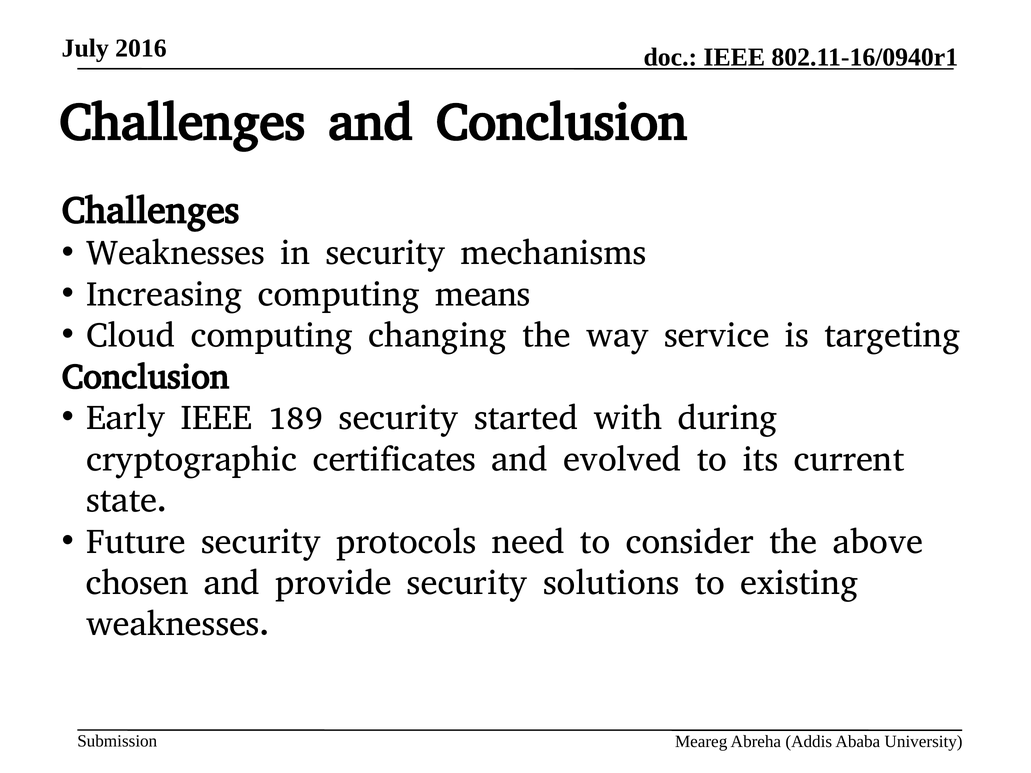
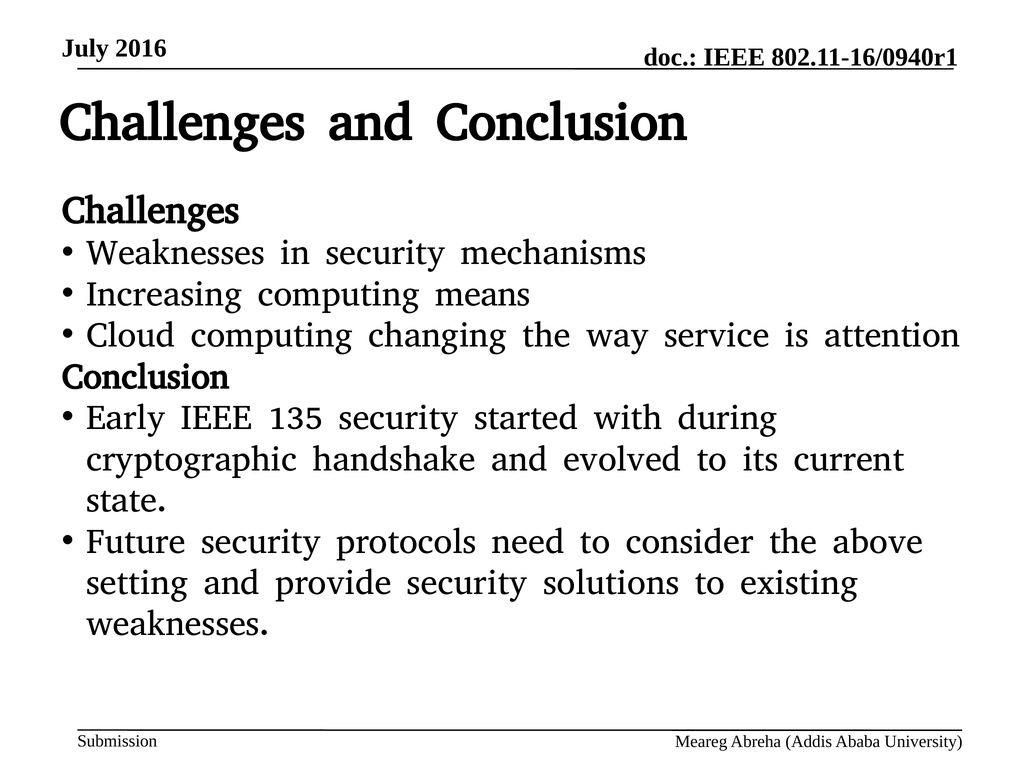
targeting: targeting -> attention (892, 336)
189: 189 -> 135 (295, 418)
certificates: certificates -> handshake (394, 459)
chosen: chosen -> setting (137, 583)
